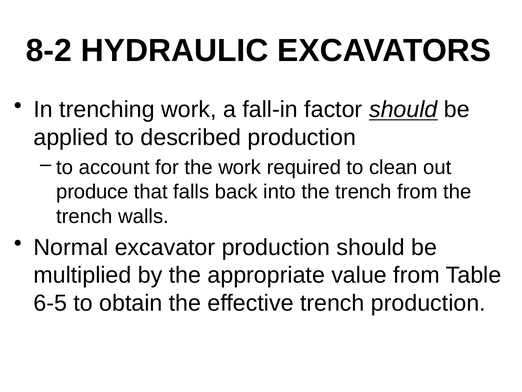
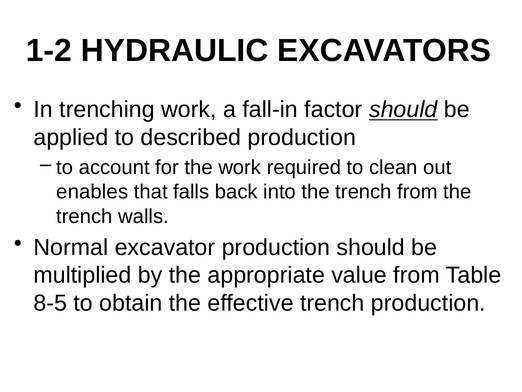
8-2: 8-2 -> 1-2 (49, 51)
produce: produce -> enables (92, 192)
6-5: 6-5 -> 8-5 (50, 303)
